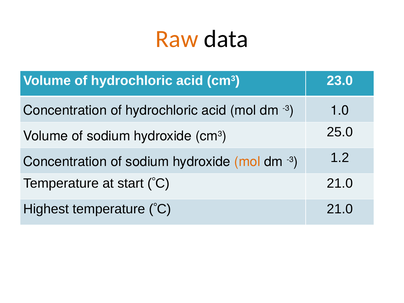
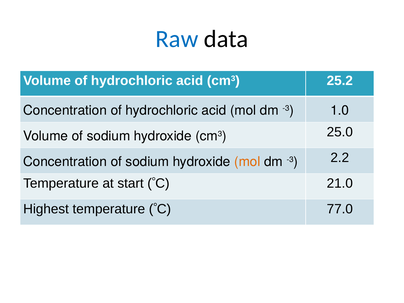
Raw colour: orange -> blue (177, 39)
23.0: 23.0 -> 25.2 (340, 81)
1.2: 1.2 -> 2.2 (340, 158)
21.0: 21.0 -> 77.0 (340, 209)
